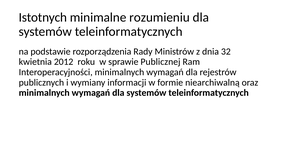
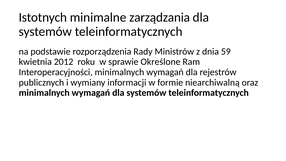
rozumieniu: rozumieniu -> zarządzania (160, 17)
32: 32 -> 59 (226, 51)
Publicznej: Publicznej -> Określone (160, 62)
